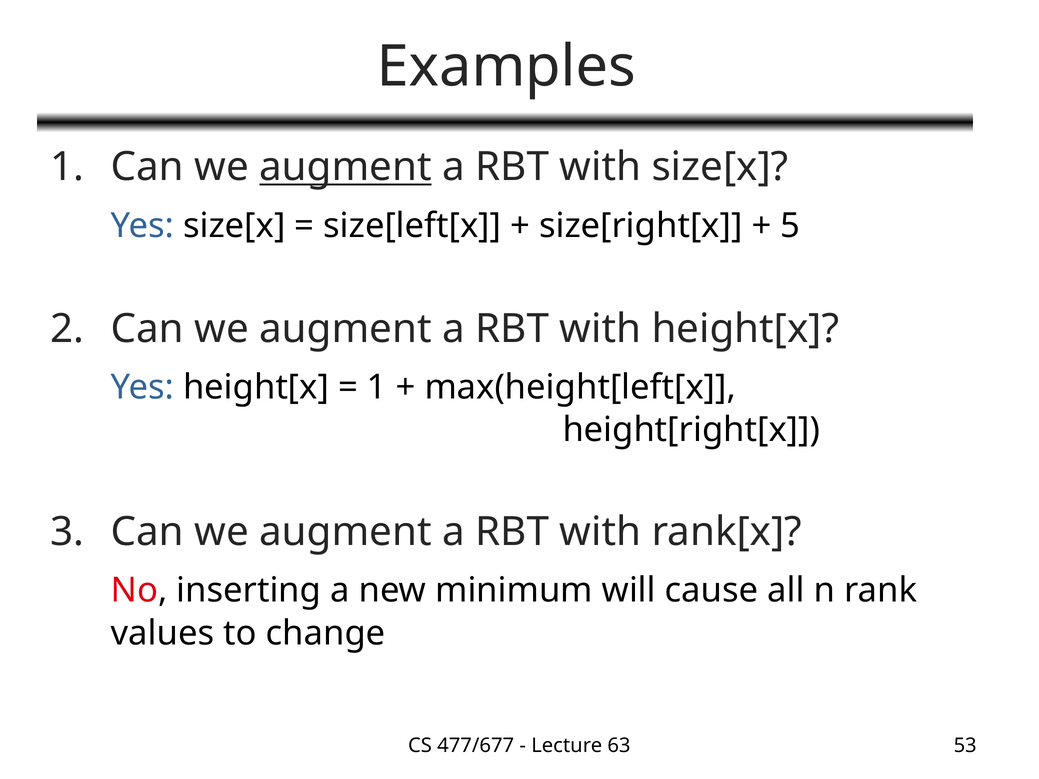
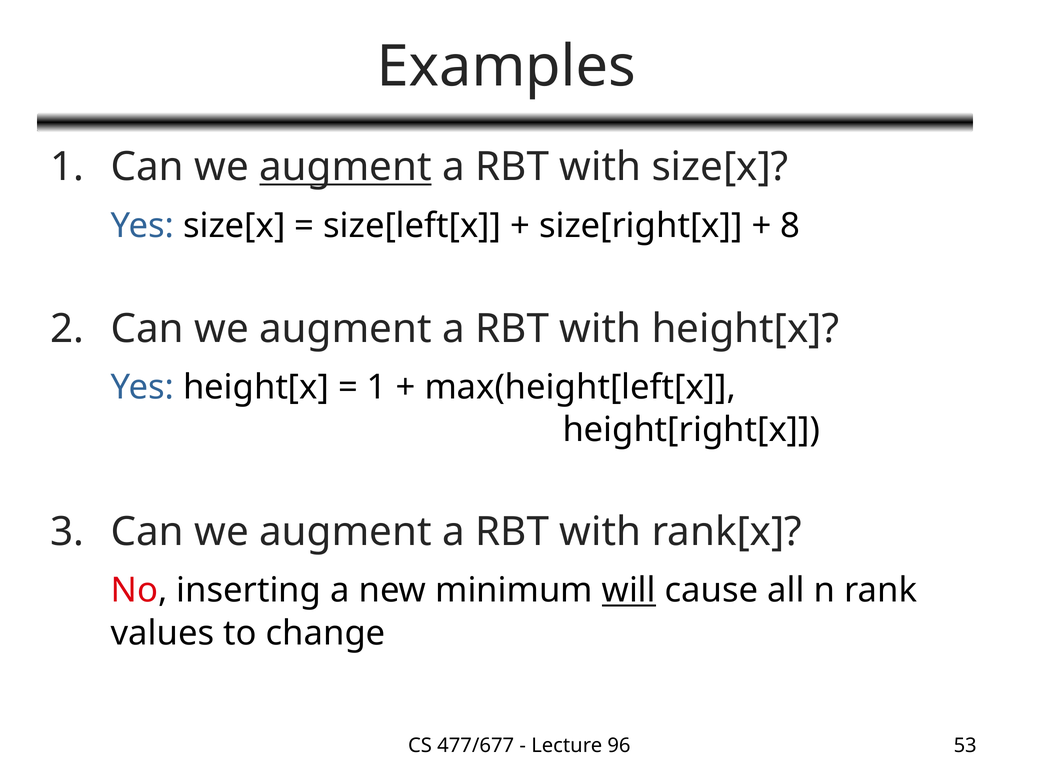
5: 5 -> 8 (790, 226)
will underline: none -> present (629, 591)
63: 63 -> 96 (619, 746)
